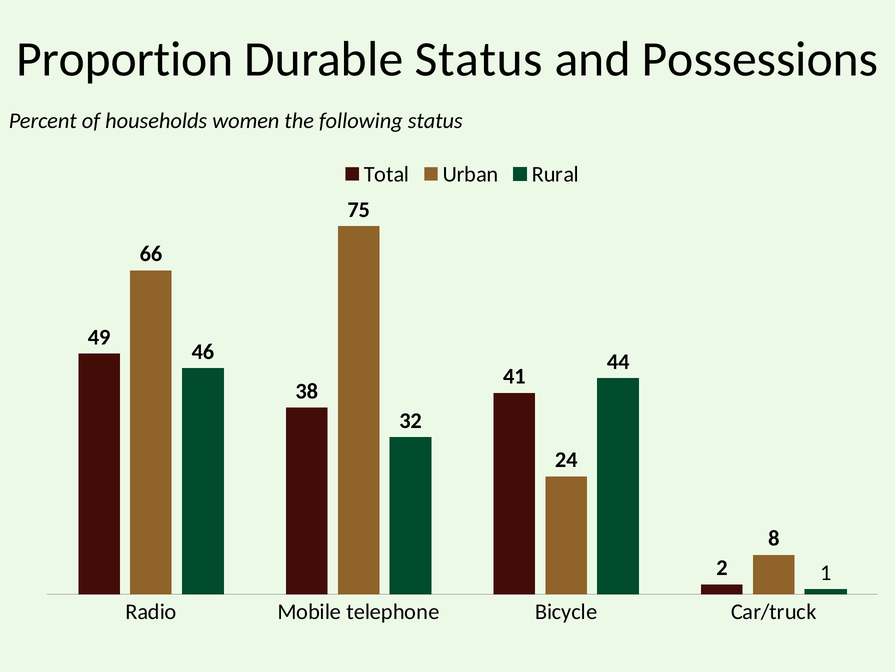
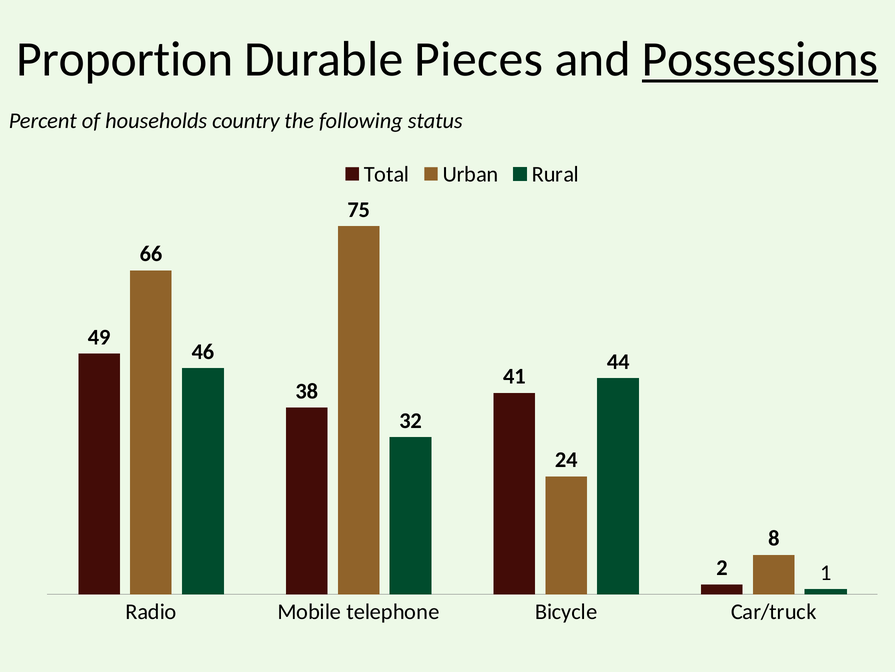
Durable Status: Status -> Pieces (479, 59)
Possessions underline: none -> present (760, 59)
women: women -> country (246, 121)
